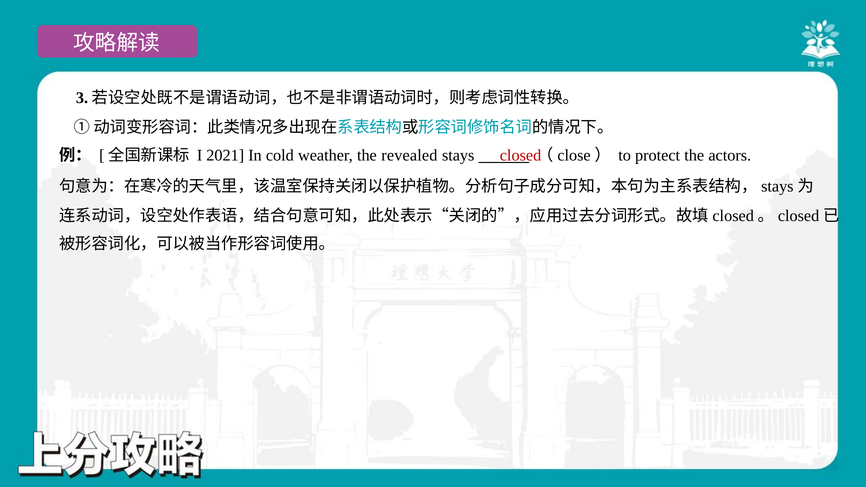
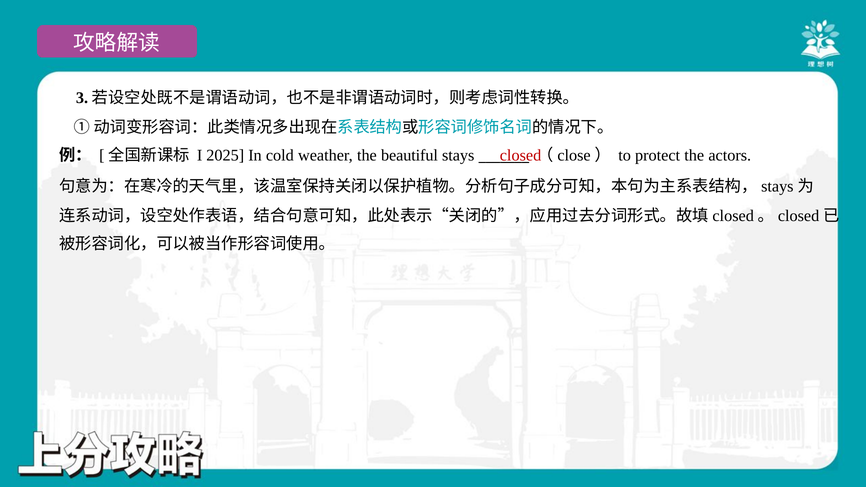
2021: 2021 -> 2025 (225, 156)
revealed: revealed -> beautiful (410, 156)
